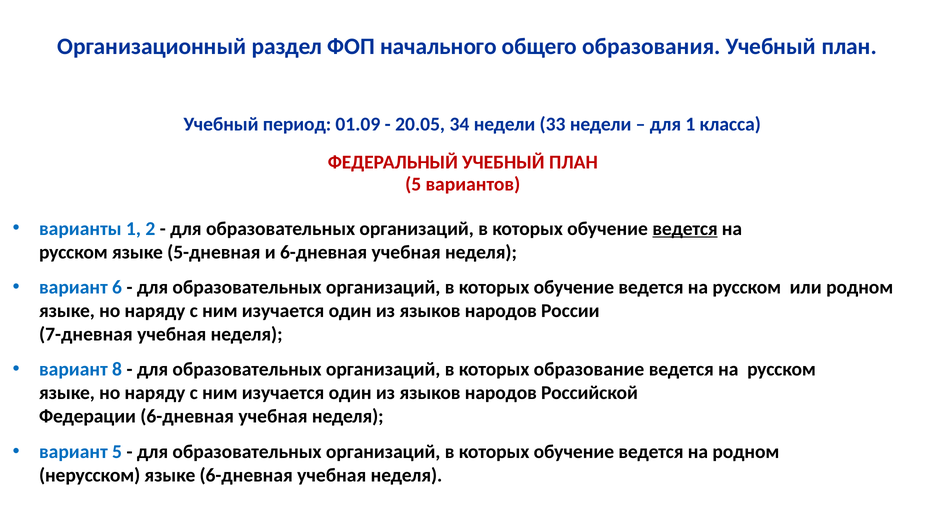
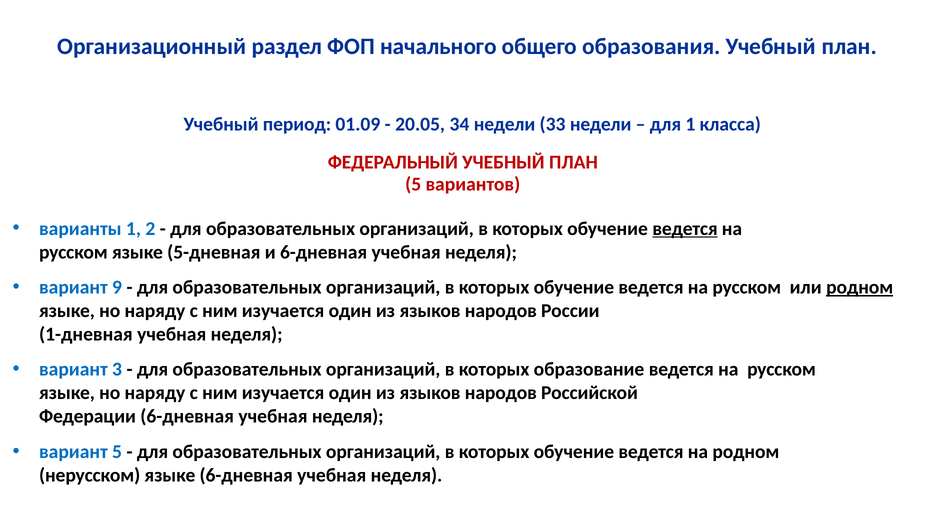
6: 6 -> 9 (117, 287)
родном underline: none -> present (860, 287)
7-дневная: 7-дневная -> 1-дневная (86, 334)
8: 8 -> 3 (117, 369)
